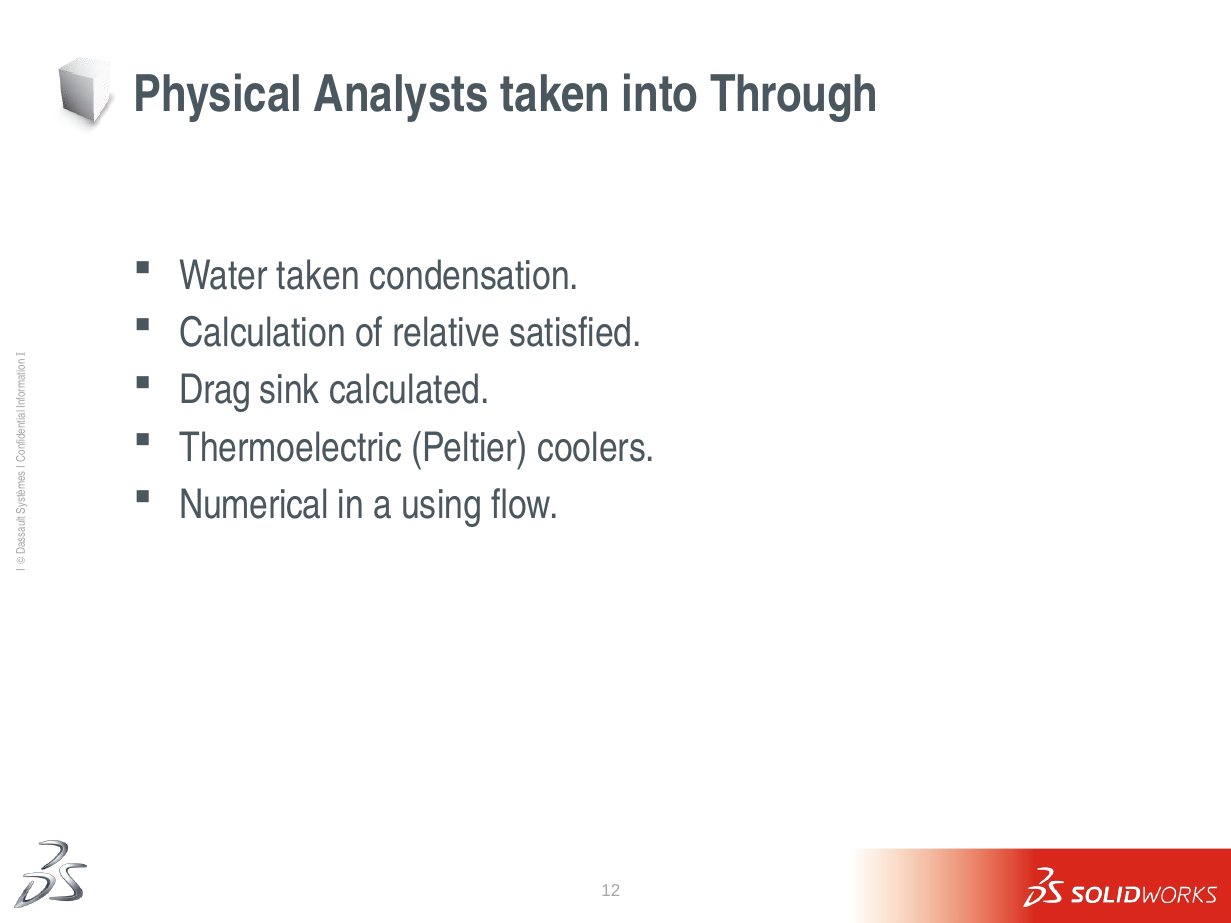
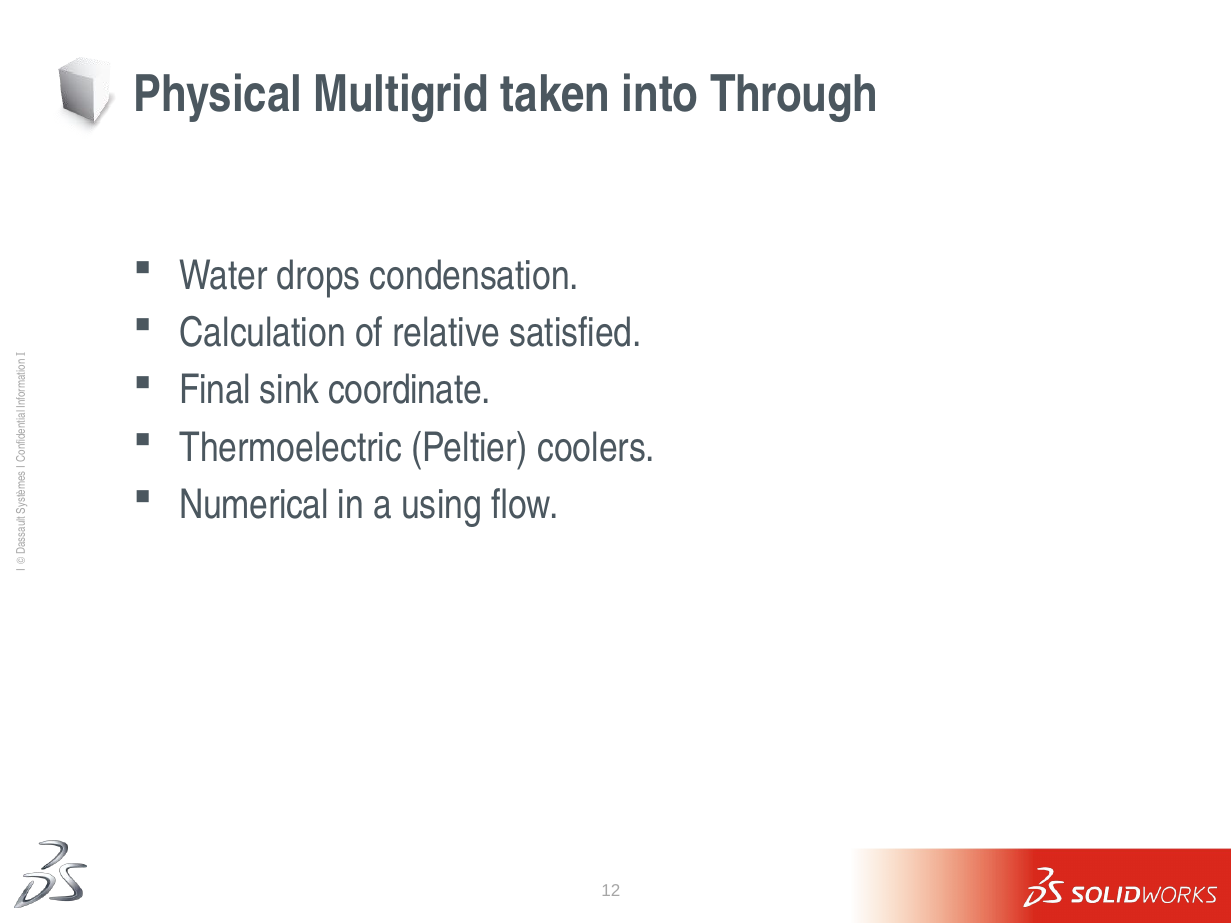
Analysts: Analysts -> Multigrid (401, 95)
Water taken: taken -> drops (319, 276)
Drag: Drag -> Final (215, 390)
calculated: calculated -> coordinate (410, 390)
